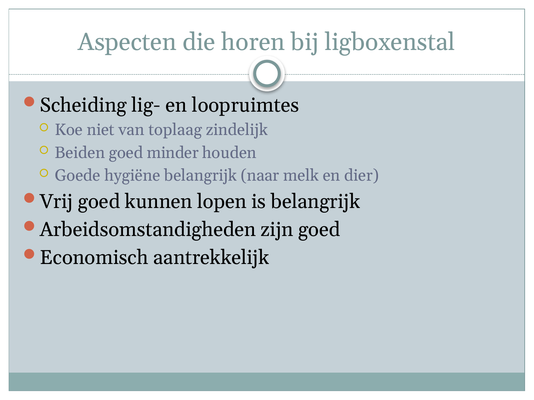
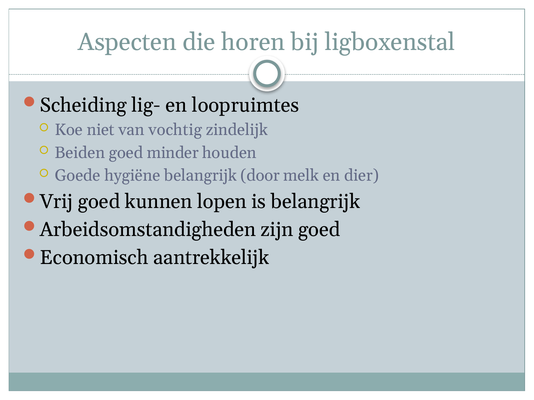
toplaag: toplaag -> vochtig (175, 130)
naar: naar -> door (260, 176)
